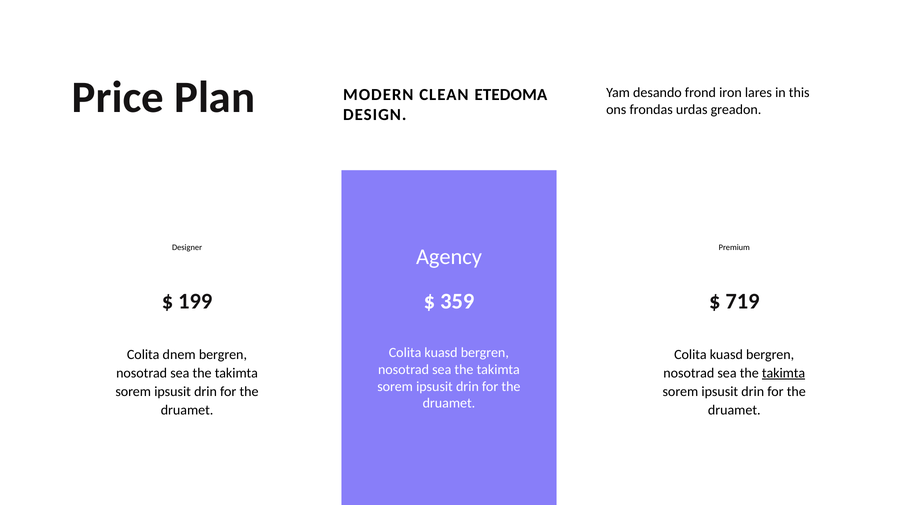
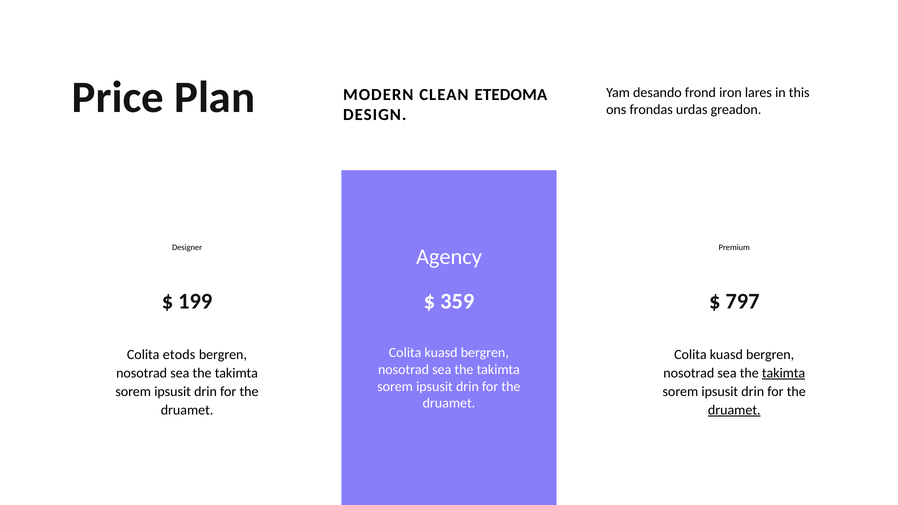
719: 719 -> 797 (742, 301)
dnem: dnem -> etods (179, 355)
druamet underline: none -> present (734, 410)
